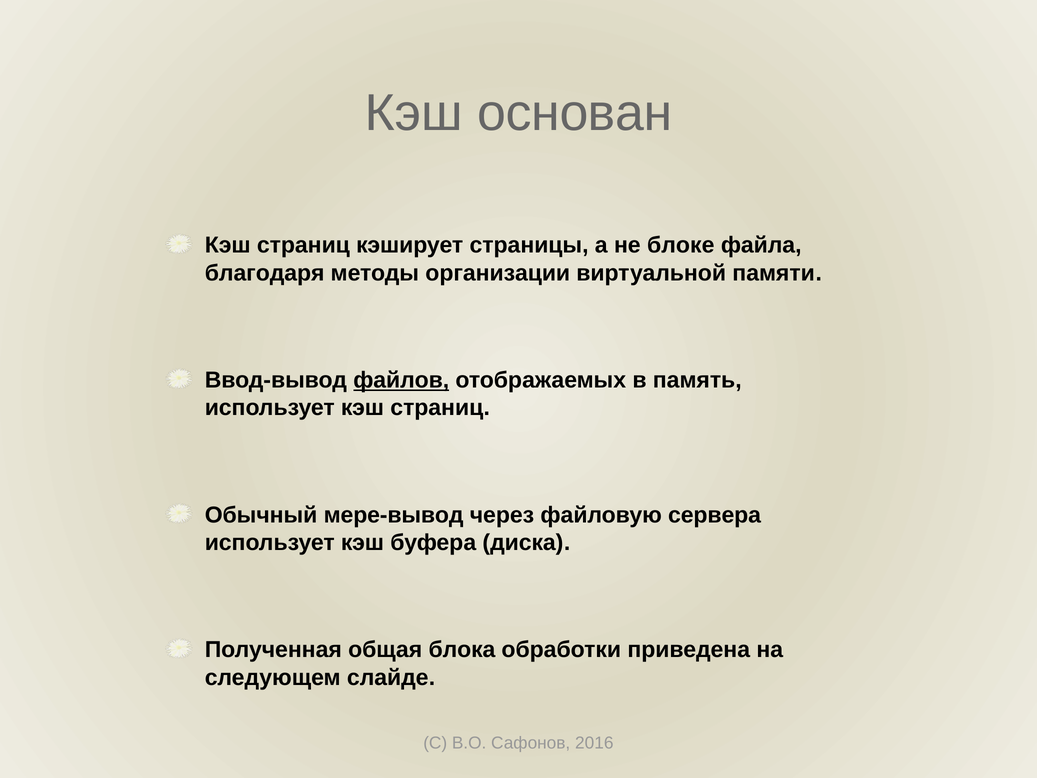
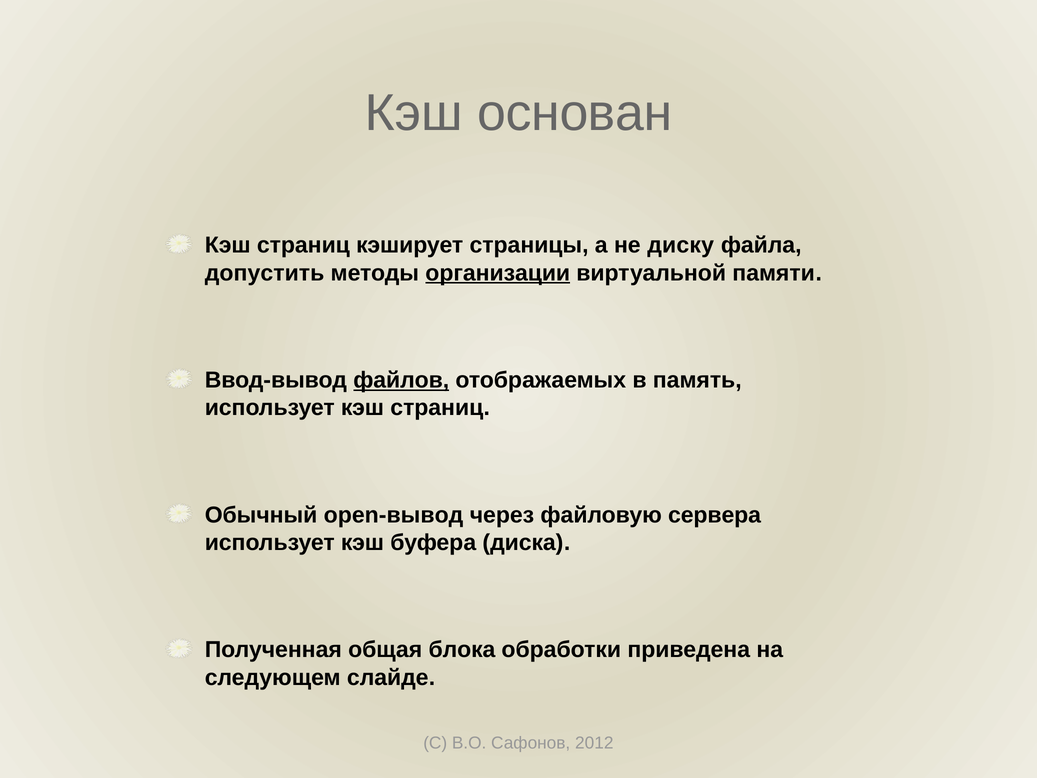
блоке: блоке -> диску (681, 245)
благодаря: благодаря -> допустить (265, 273)
организации underline: none -> present (498, 273)
мере-вывод: мере-вывод -> open-вывод (394, 515)
2016: 2016 -> 2012 (594, 743)
